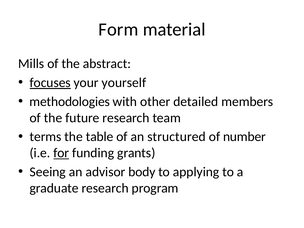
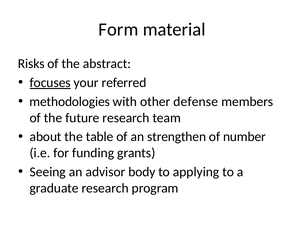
Mills: Mills -> Risks (31, 64)
yourself: yourself -> referred (124, 83)
detailed: detailed -> defense (196, 102)
terms: terms -> about (46, 137)
structured: structured -> strengthen (177, 137)
for underline: present -> none (61, 153)
